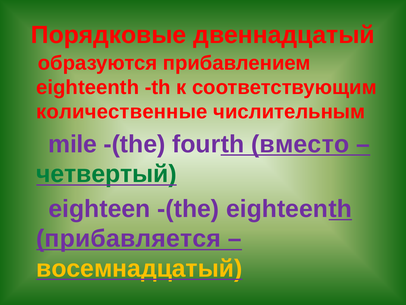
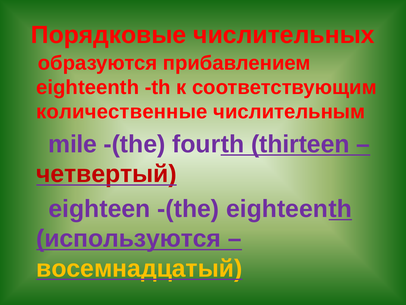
двеннадцатый: двеннадцатый -> числительных (284, 35)
вместо: вместо -> thirteen (300, 144)
четвертый colour: green -> red (106, 174)
прибавляется: прибавляется -> используются (129, 238)
